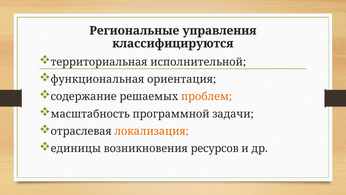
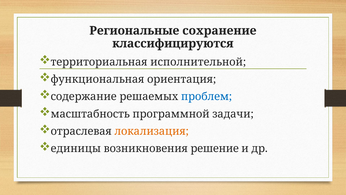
управления: управления -> сохранение (219, 31)
проблем colour: orange -> blue (207, 96)
ресурсов: ресурсов -> решение (215, 148)
